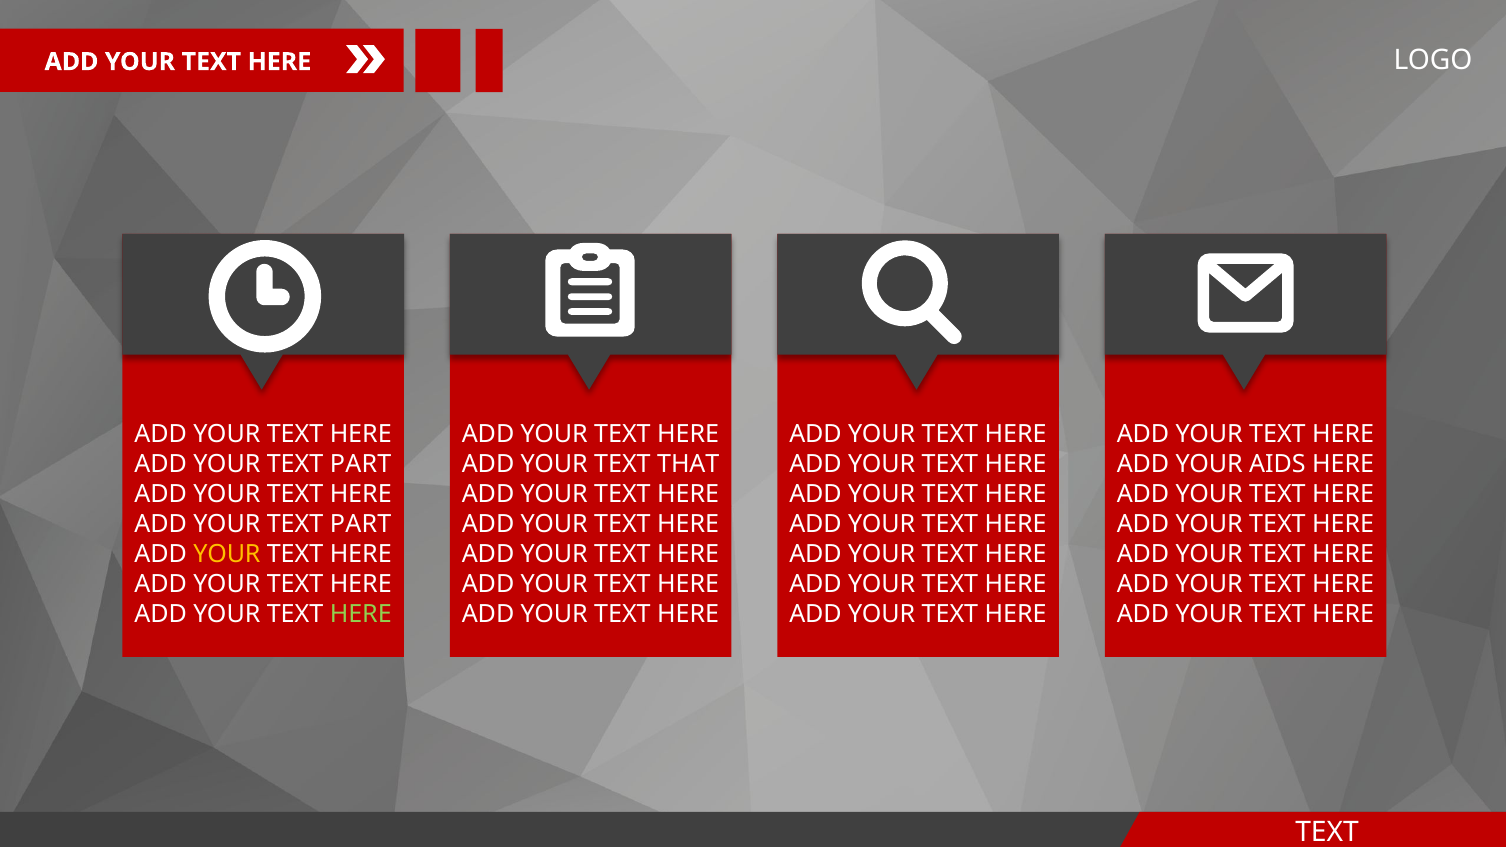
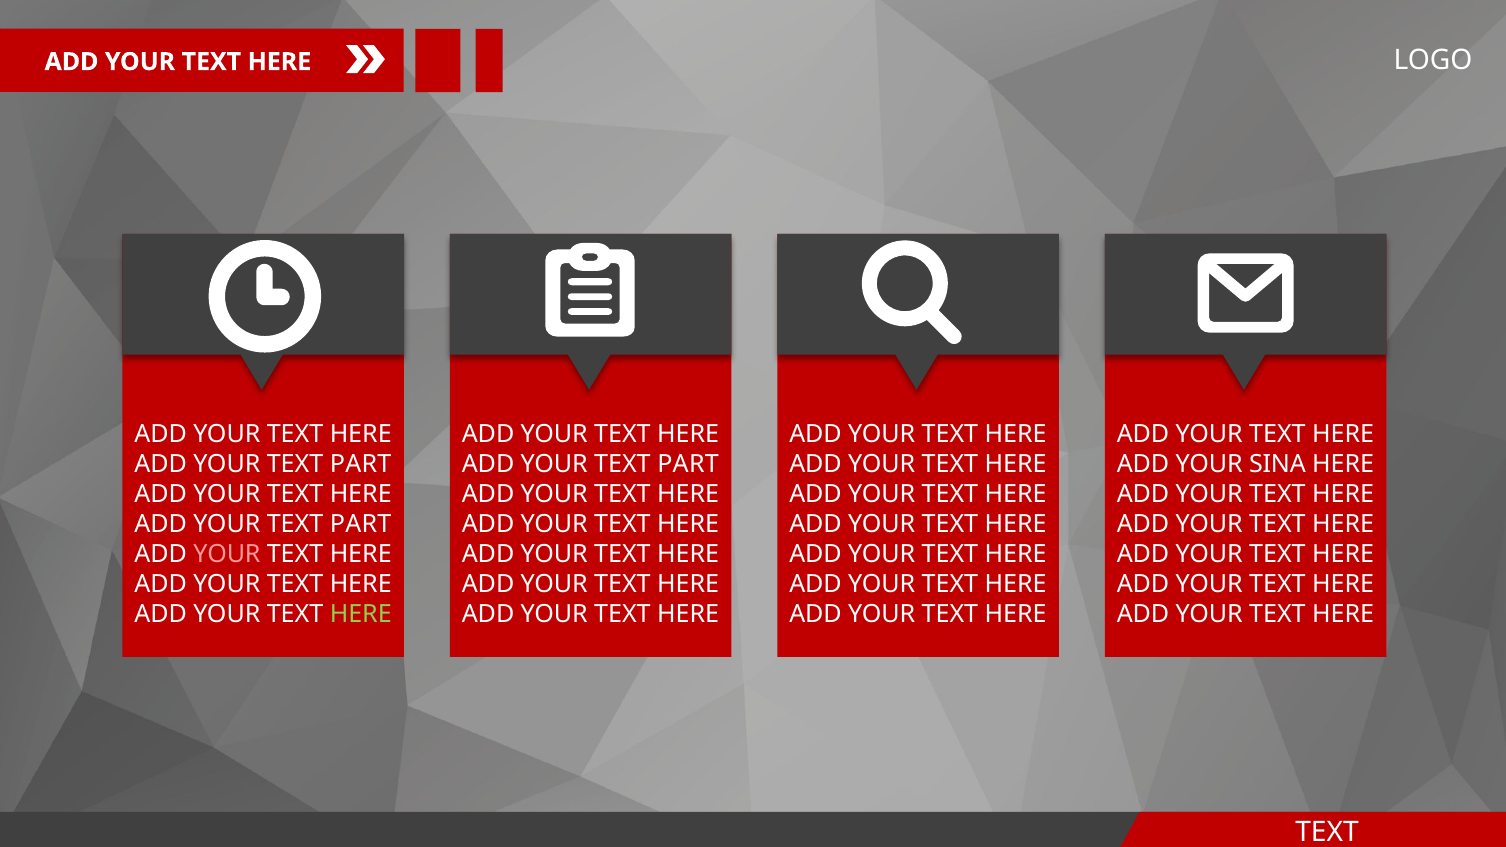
THAT: THAT -> PART (688, 464)
AIDS: AIDS -> SINA (1277, 464)
YOUR colour: yellow -> pink (227, 554)
